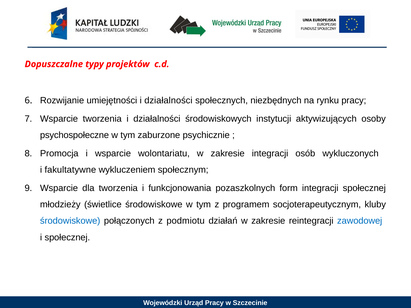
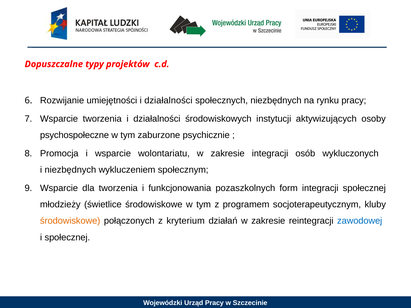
i fakultatywne: fakultatywne -> niezbędnych (70, 170)
środowiskowe colour: blue -> orange (70, 221)
podmiotu: podmiotu -> kryterium (186, 221)
